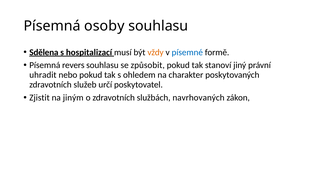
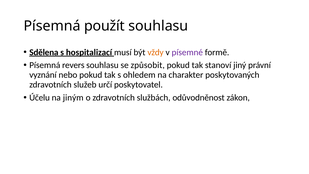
osoby: osoby -> použít (104, 26)
písemné colour: blue -> purple (187, 52)
uhradit: uhradit -> vyznání (43, 75)
Zjistit: Zjistit -> Účelu (40, 98)
navrhovaných: navrhovaných -> odůvodněnost (199, 98)
